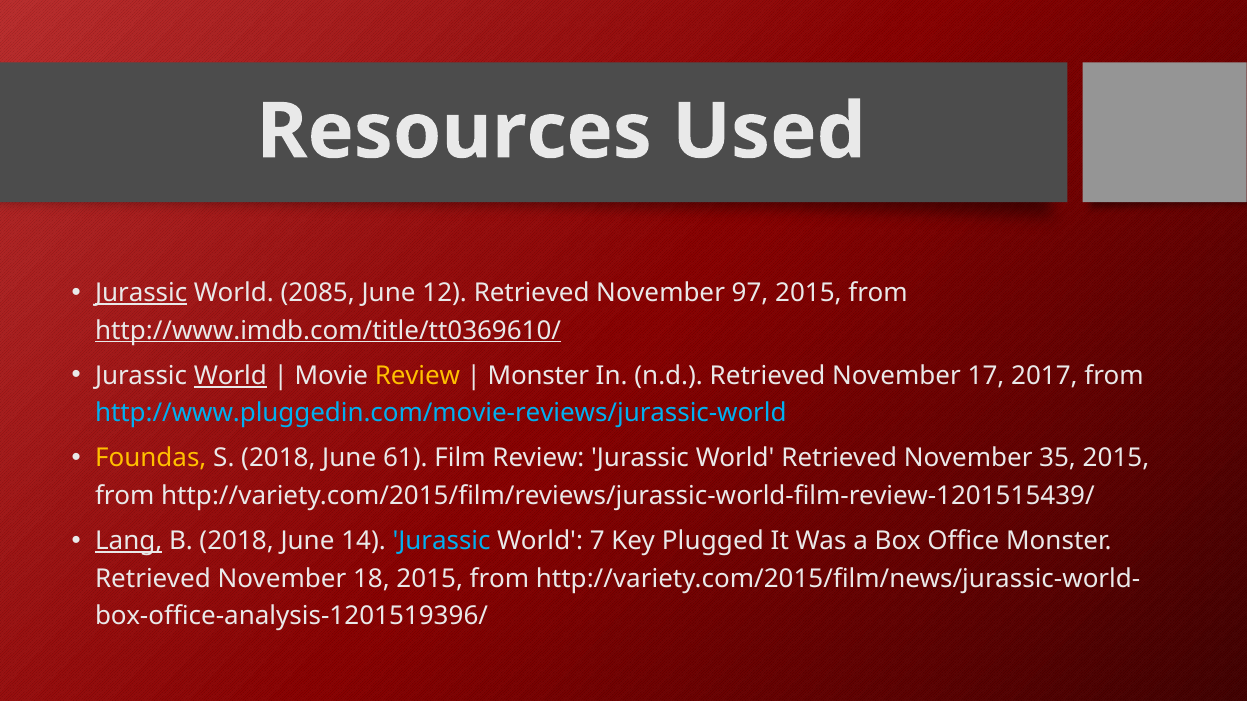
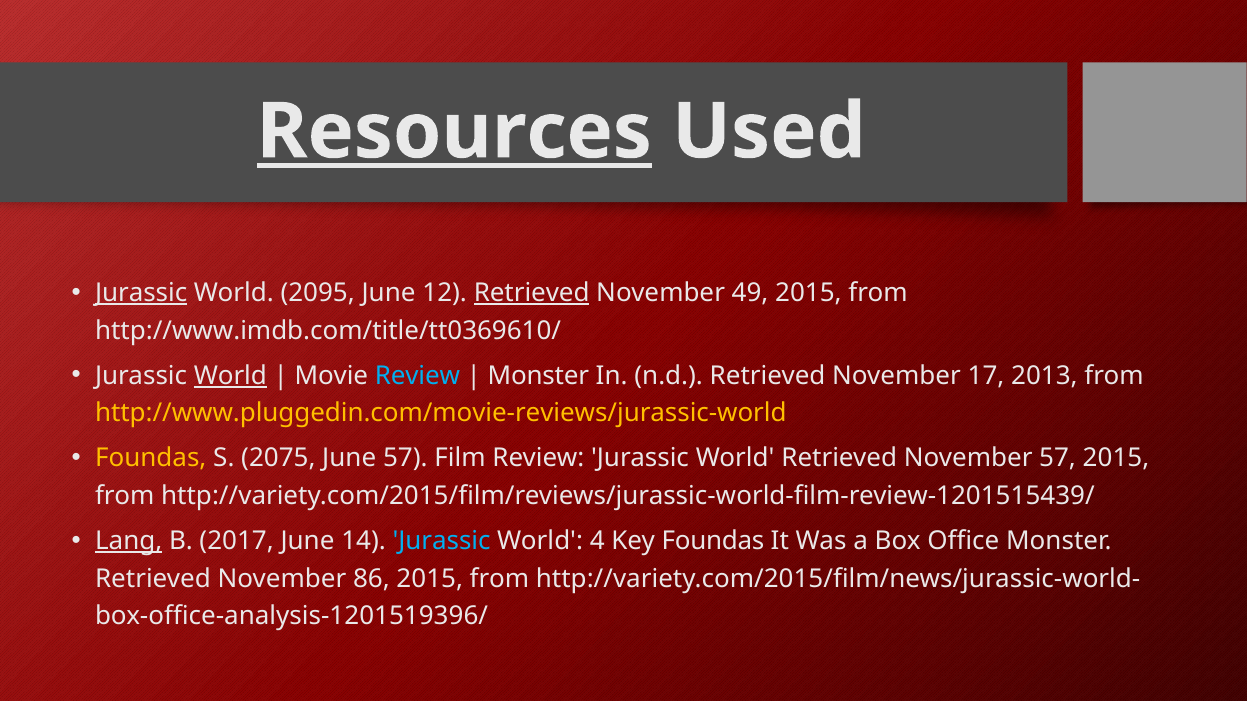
Resources underline: none -> present (454, 132)
2085: 2085 -> 2095 (318, 293)
Retrieved underline: none -> present (532, 293)
97: 97 -> 49 (750, 293)
http://www.imdb.com/title/tt0369610/ underline: present -> none (328, 331)
Review colour: yellow -> light blue (417, 376)
2017: 2017 -> 2013 (1044, 376)
http://www.pluggedin.com/movie-reviews/jurassic-world colour: light blue -> yellow (441, 413)
S 2018: 2018 -> 2075 (278, 459)
June 61: 61 -> 57 (405, 459)
November 35: 35 -> 57 (1058, 459)
B 2018: 2018 -> 2017 (237, 541)
7: 7 -> 4 (597, 541)
Key Plugged: Plugged -> Foundas (713, 541)
18: 18 -> 86 (371, 579)
